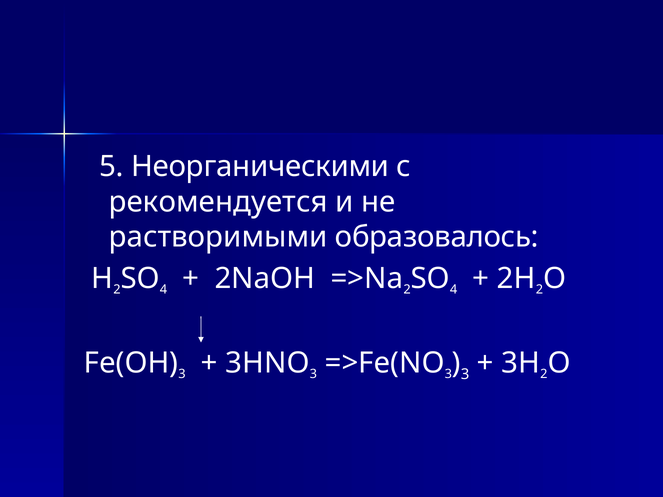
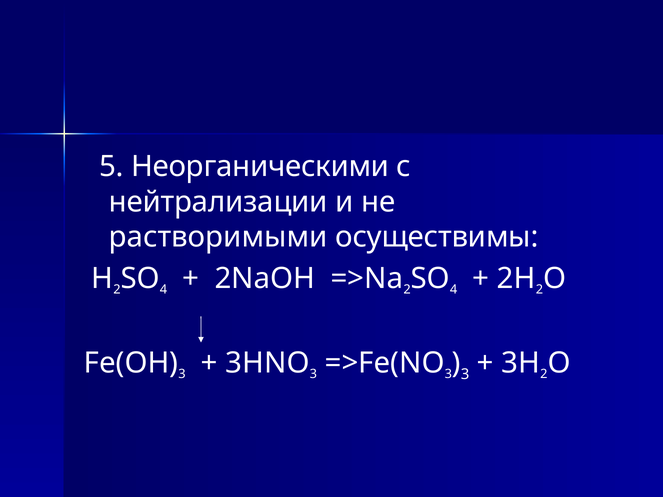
рекомендуется: рекомендуется -> нейтрализации (218, 202)
образовалось: образовалось -> осуществимы (437, 237)
